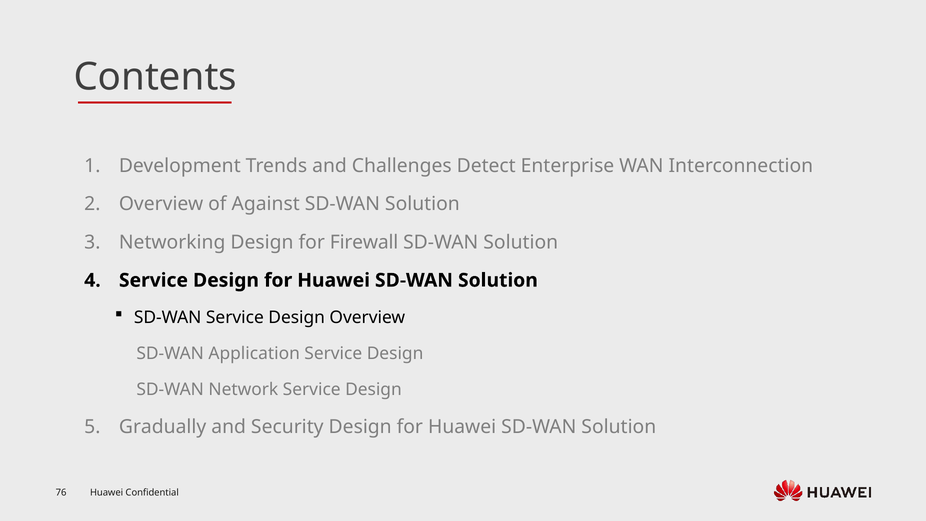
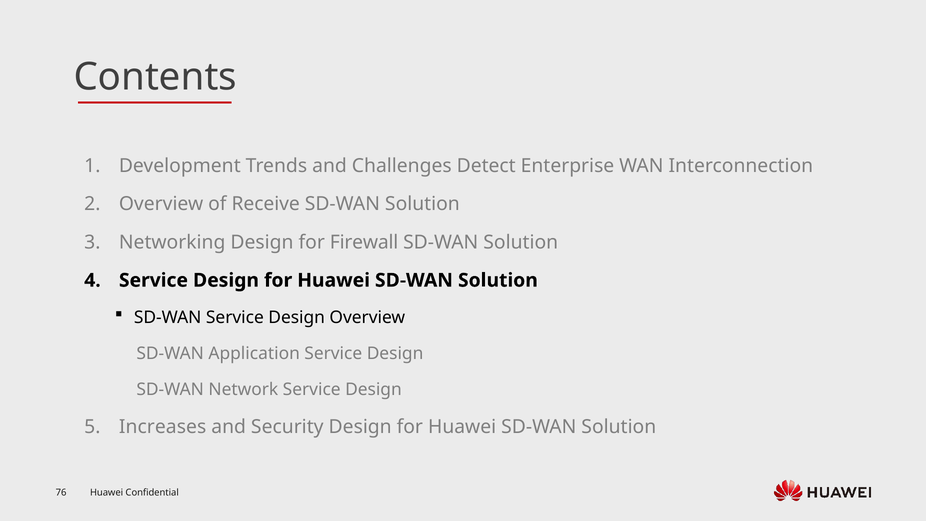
Against: Against -> Receive (266, 204)
Gradually: Gradually -> Increases (163, 427)
